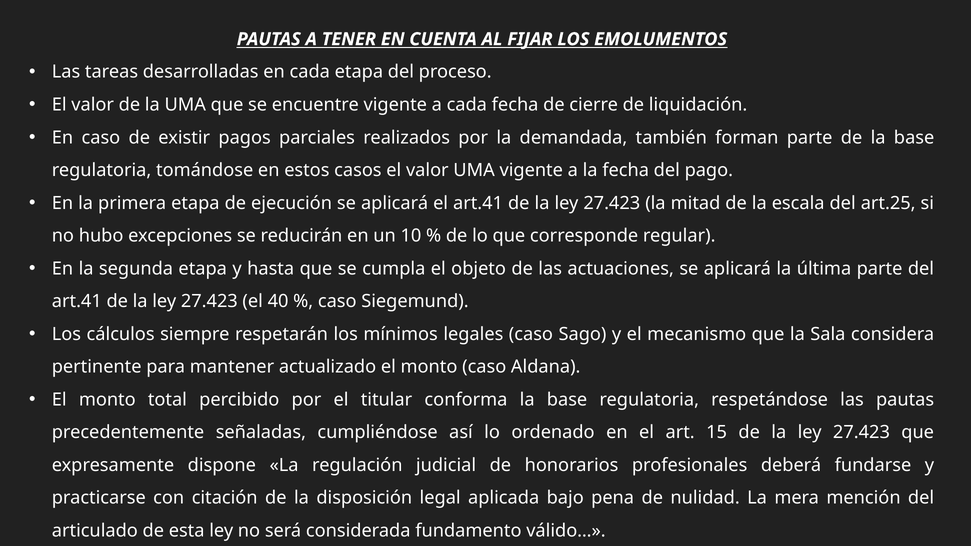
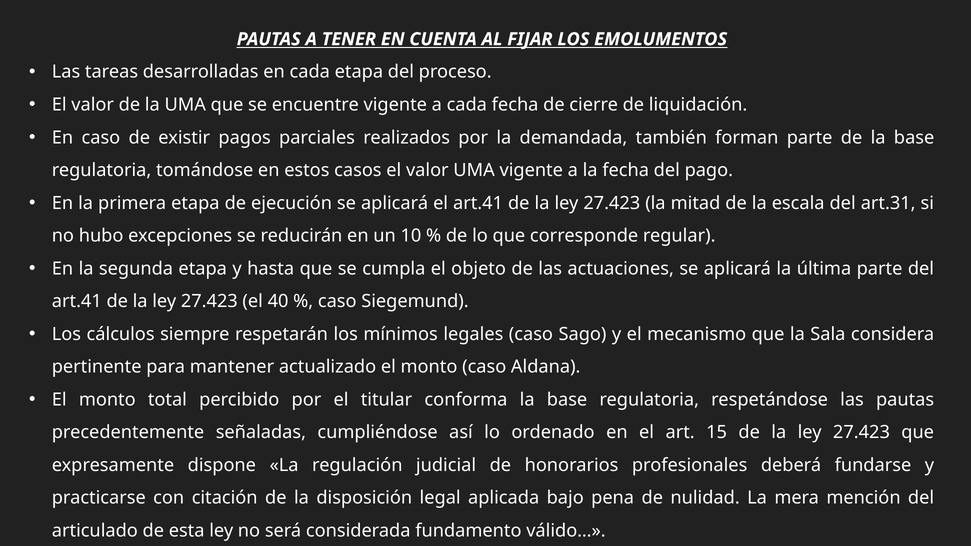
art.25: art.25 -> art.31 (888, 203)
